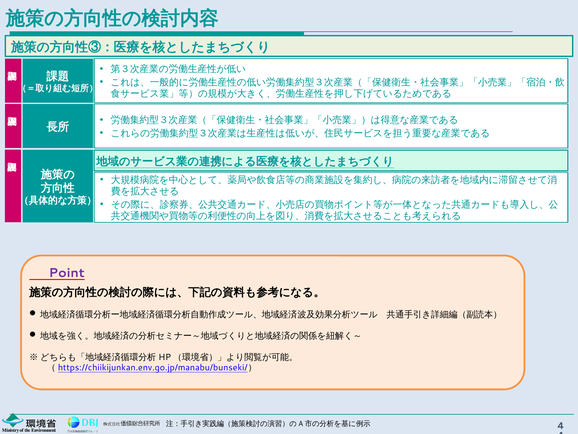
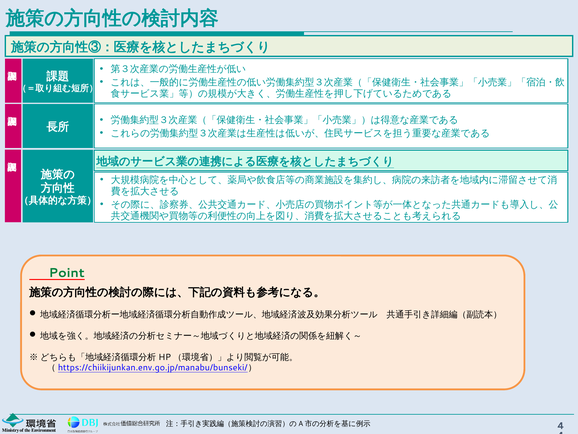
Point colour: purple -> green (67, 273)
